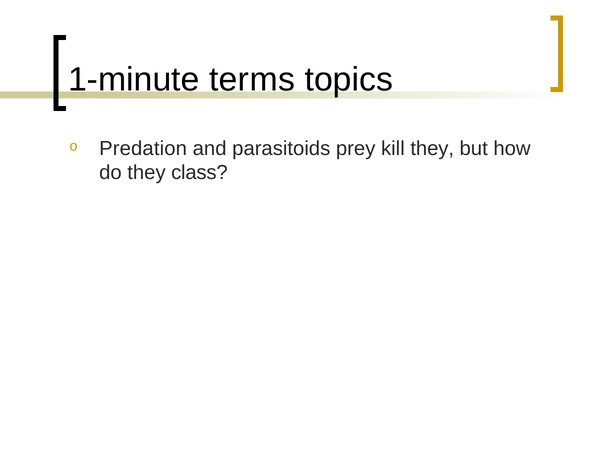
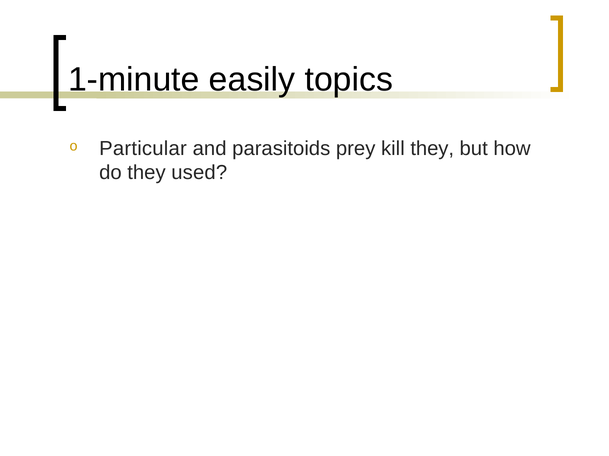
terms: terms -> easily (252, 80)
Predation: Predation -> Particular (143, 149)
class: class -> used (199, 173)
